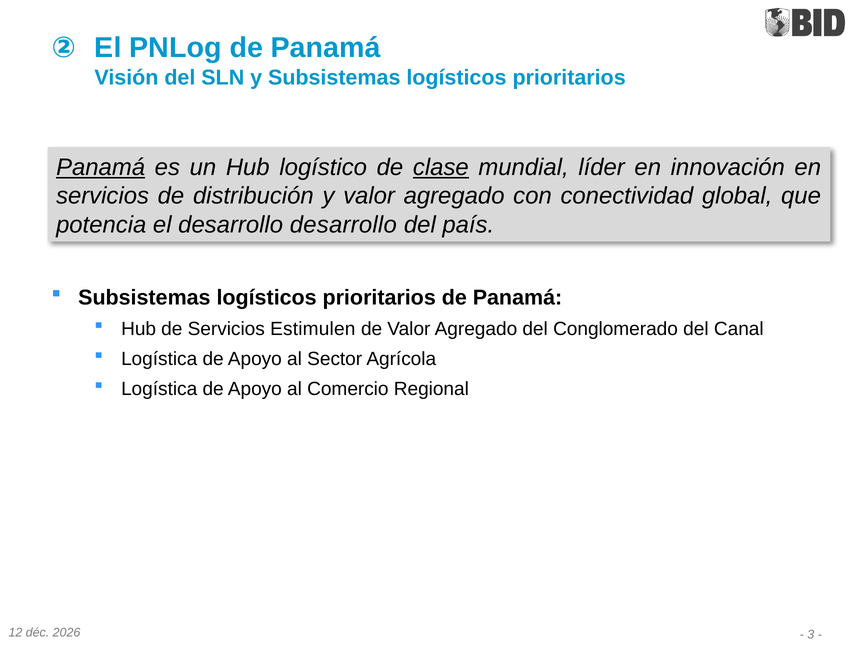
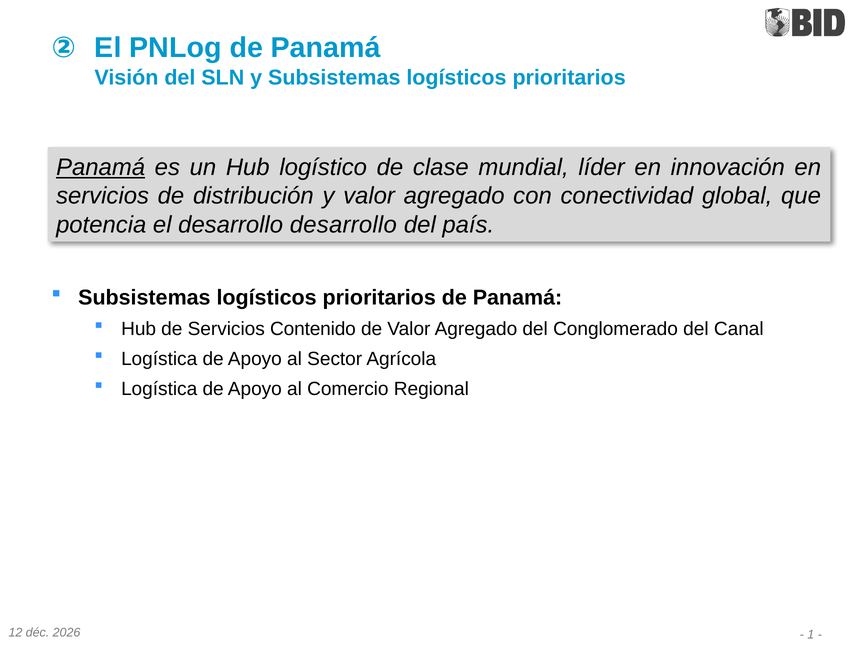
clase underline: present -> none (441, 167)
Estimulen: Estimulen -> Contenido (313, 328)
3: 3 -> 1 (811, 634)
